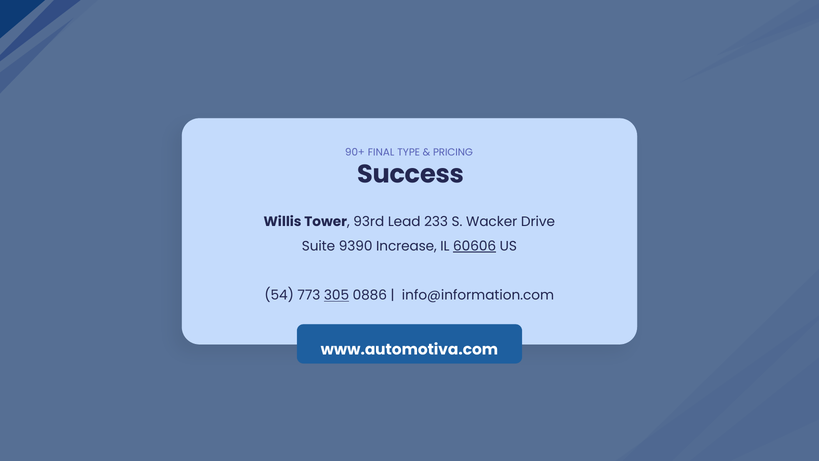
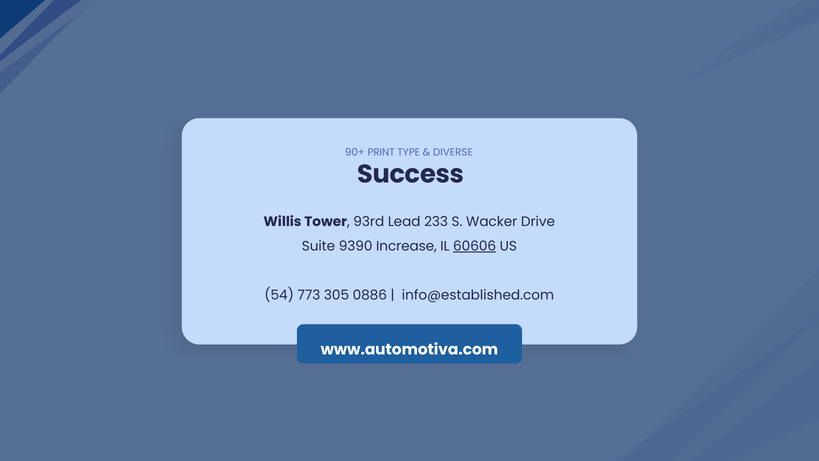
FINAL: FINAL -> PRINT (381, 152)
PRICING: PRICING -> DIVERSE (453, 152)
305 underline: present -> none (337, 295)
info@information.com: info@information.com -> info@established.com (478, 295)
